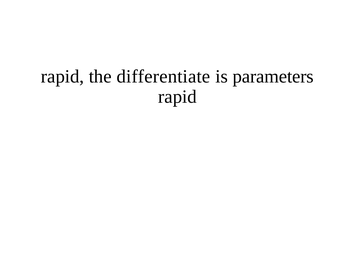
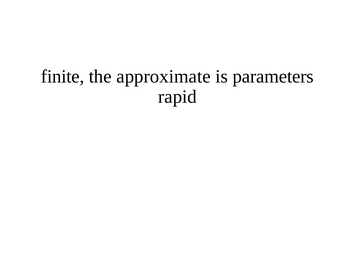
rapid: rapid -> finite (63, 77)
differentiate: differentiate -> approximate (163, 77)
